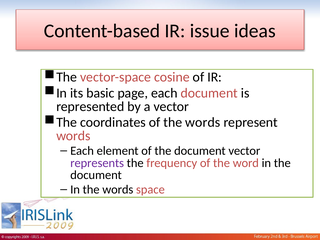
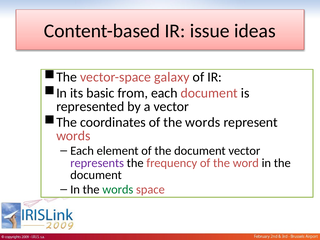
cosine: cosine -> galaxy (172, 77)
page: page -> from (133, 93)
words colour: black -> green (118, 189)
